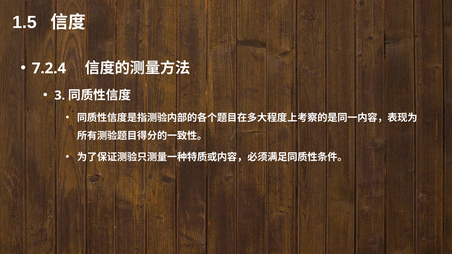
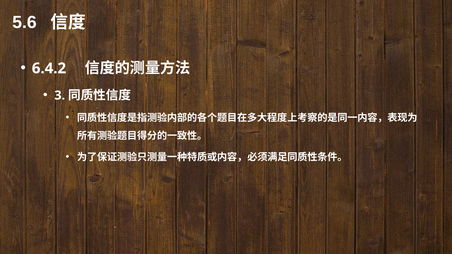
1.5: 1.5 -> 5.6 (24, 22)
7.2.4: 7.2.4 -> 6.4.2 (49, 68)
